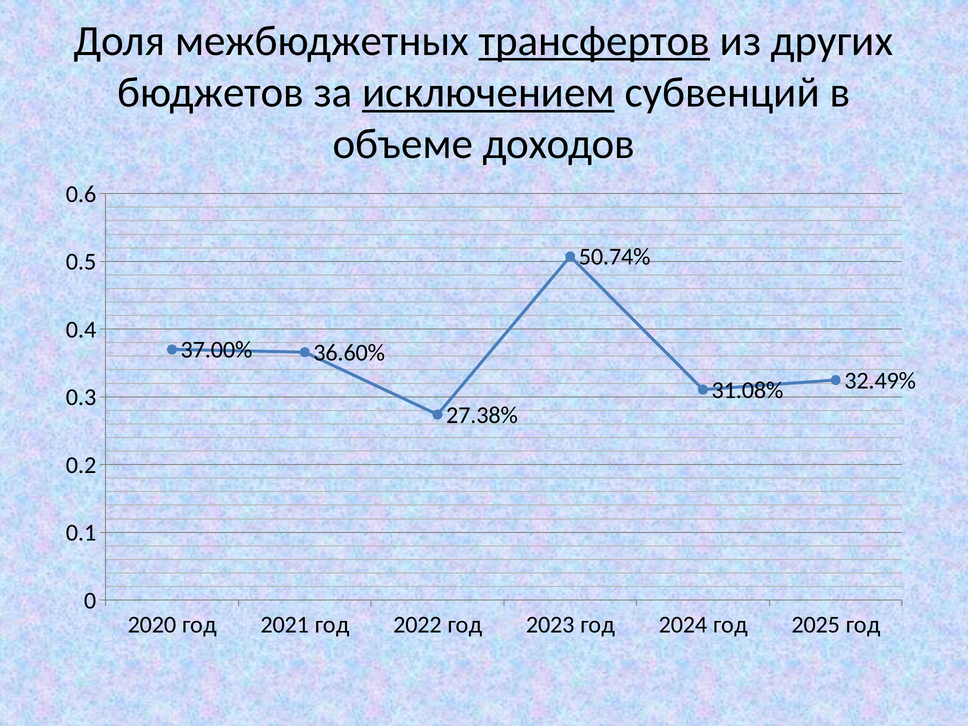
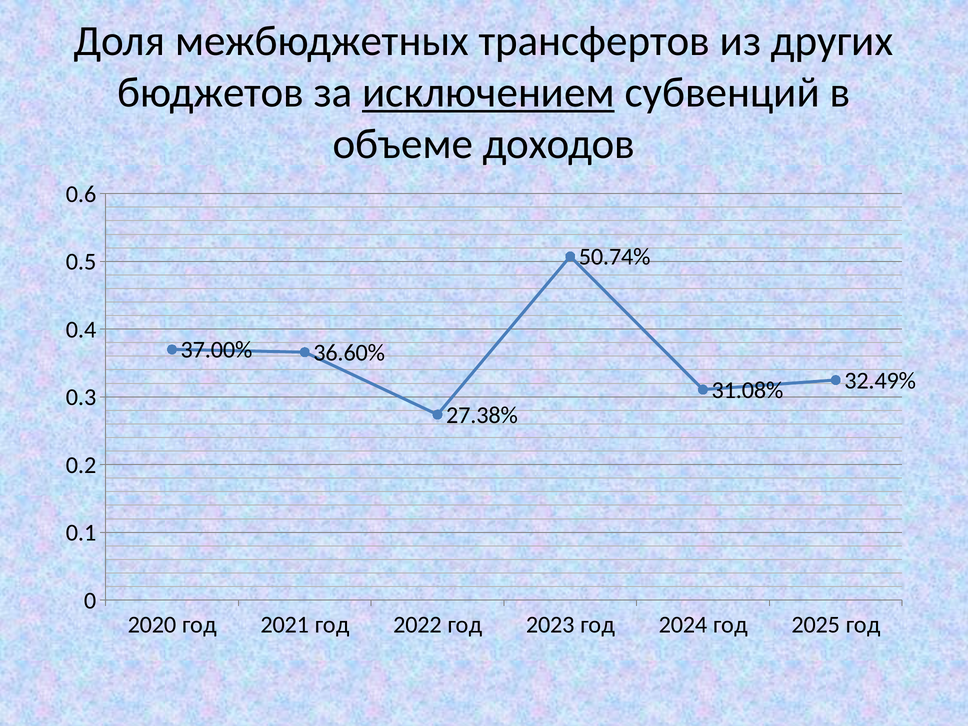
трансфертов underline: present -> none (594, 41)
